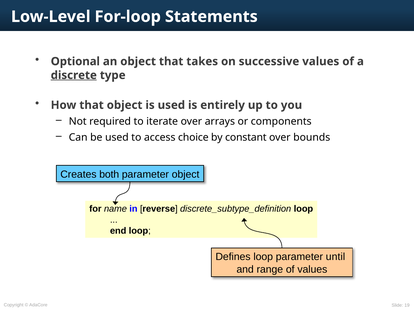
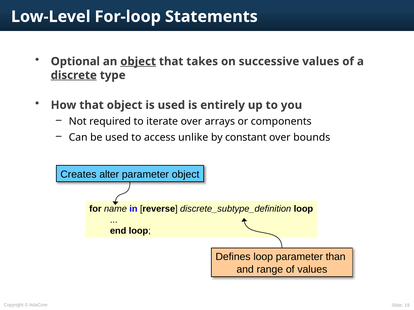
object underline: none -> present (138, 62)
choice: choice -> unlike (193, 138)
both: both -> alter (109, 175)
until: until -> than (336, 257)
